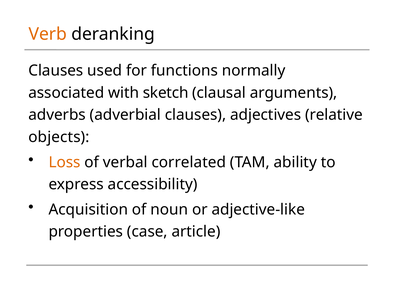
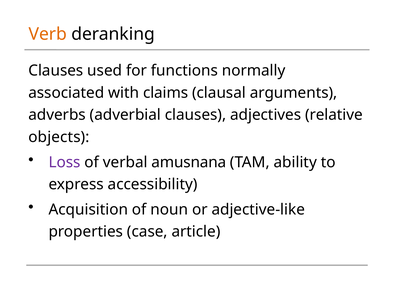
sketch: sketch -> claims (166, 93)
Loss colour: orange -> purple (65, 162)
correlated: correlated -> amusnana (189, 162)
